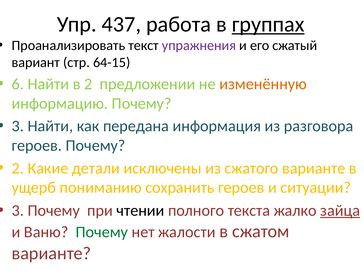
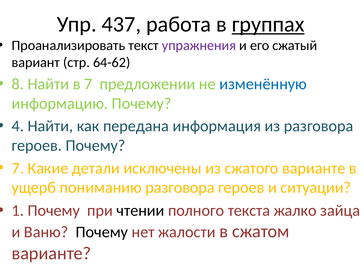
64-15: 64-15 -> 64-62 (112, 62)
6: 6 -> 8 (18, 84)
в 2: 2 -> 7 (88, 84)
изменённую colour: orange -> blue (263, 84)
3: 3 -> 4 (18, 126)
2: 2 -> 7 (18, 168)
пониманию сохранить: сохранить -> разговора (180, 188)
3: 3 -> 1 (18, 211)
зайца underline: present -> none (340, 211)
Почему colour: green -> black (102, 232)
